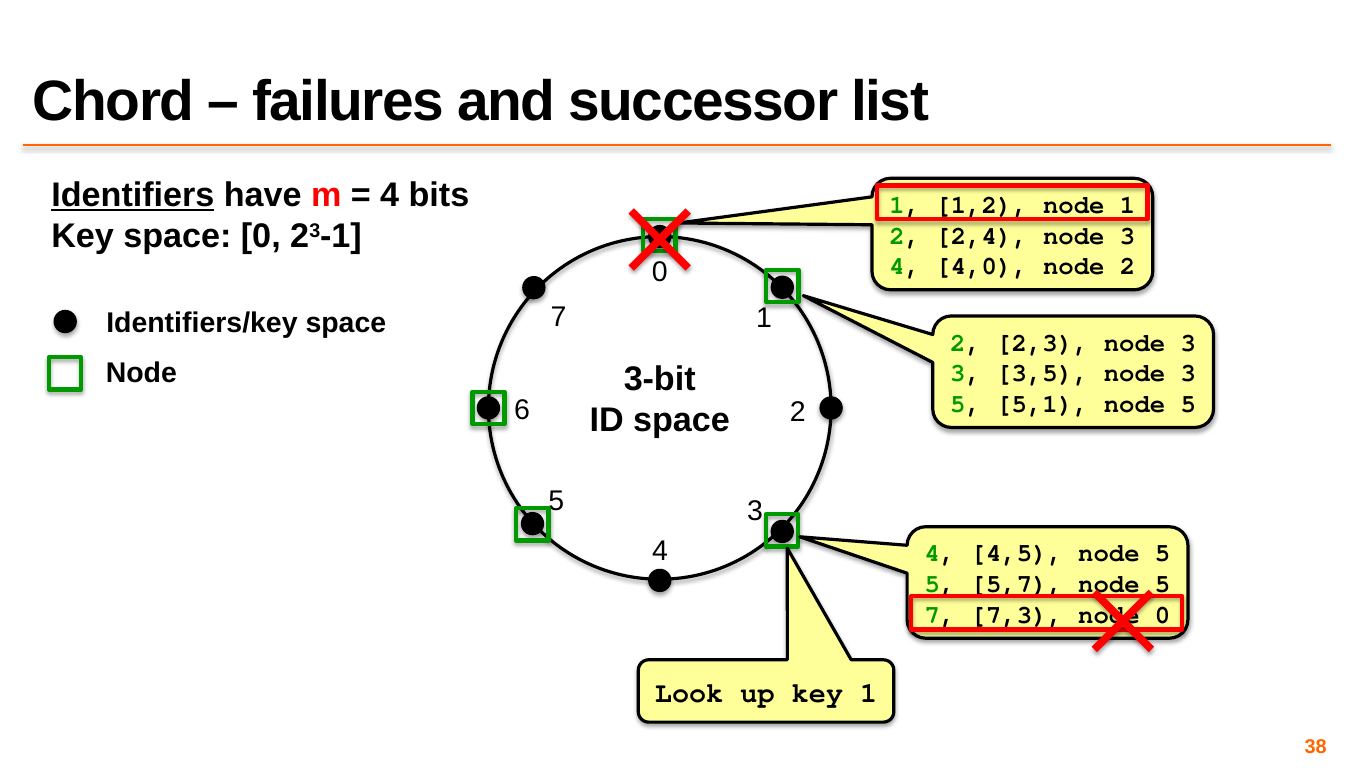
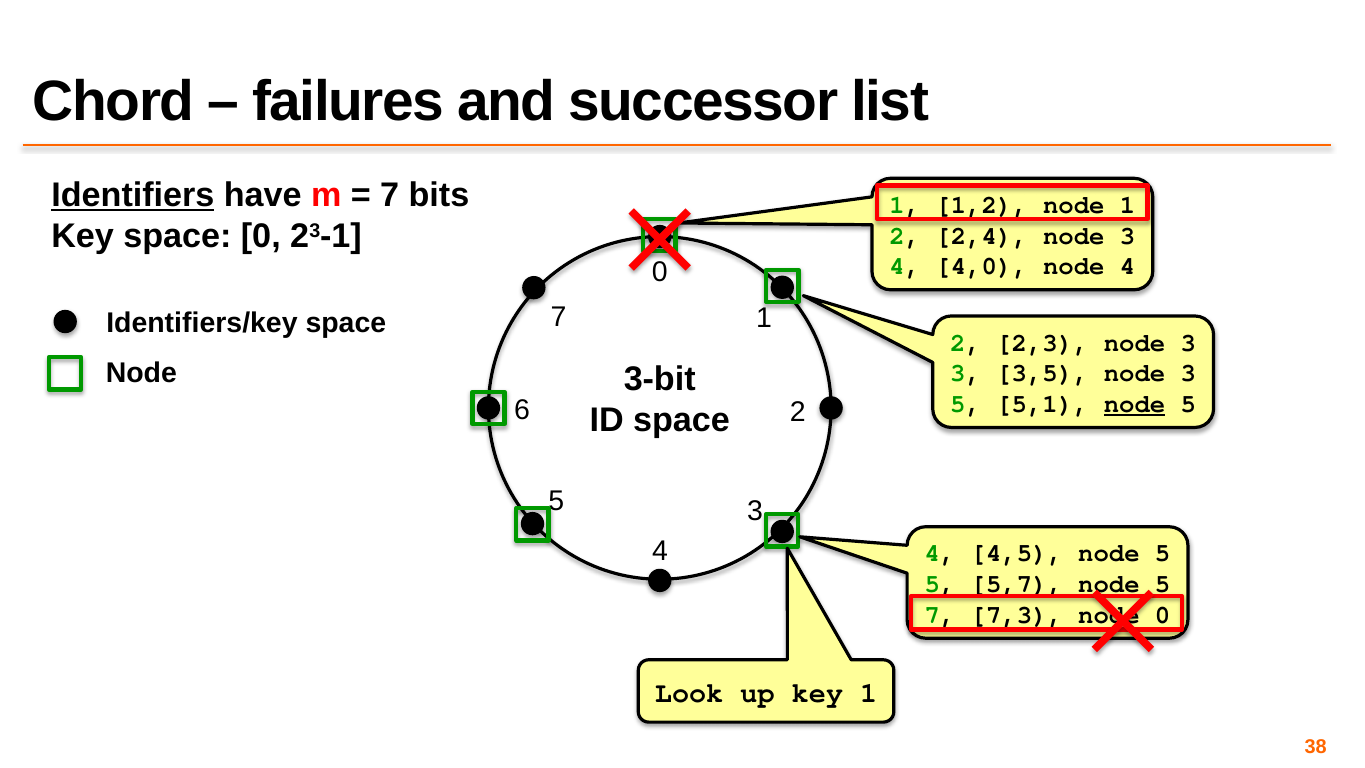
4: 4 -> 7 (390, 195)
4,0 node 2: 2 -> 4 (1128, 267)
node underline: none -> present (1135, 404)
